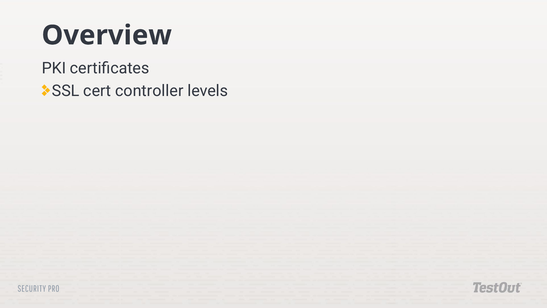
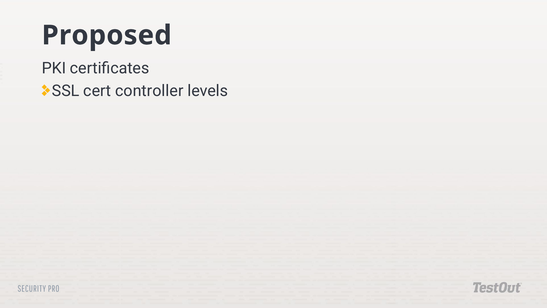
Overview: Overview -> Proposed (107, 35)
